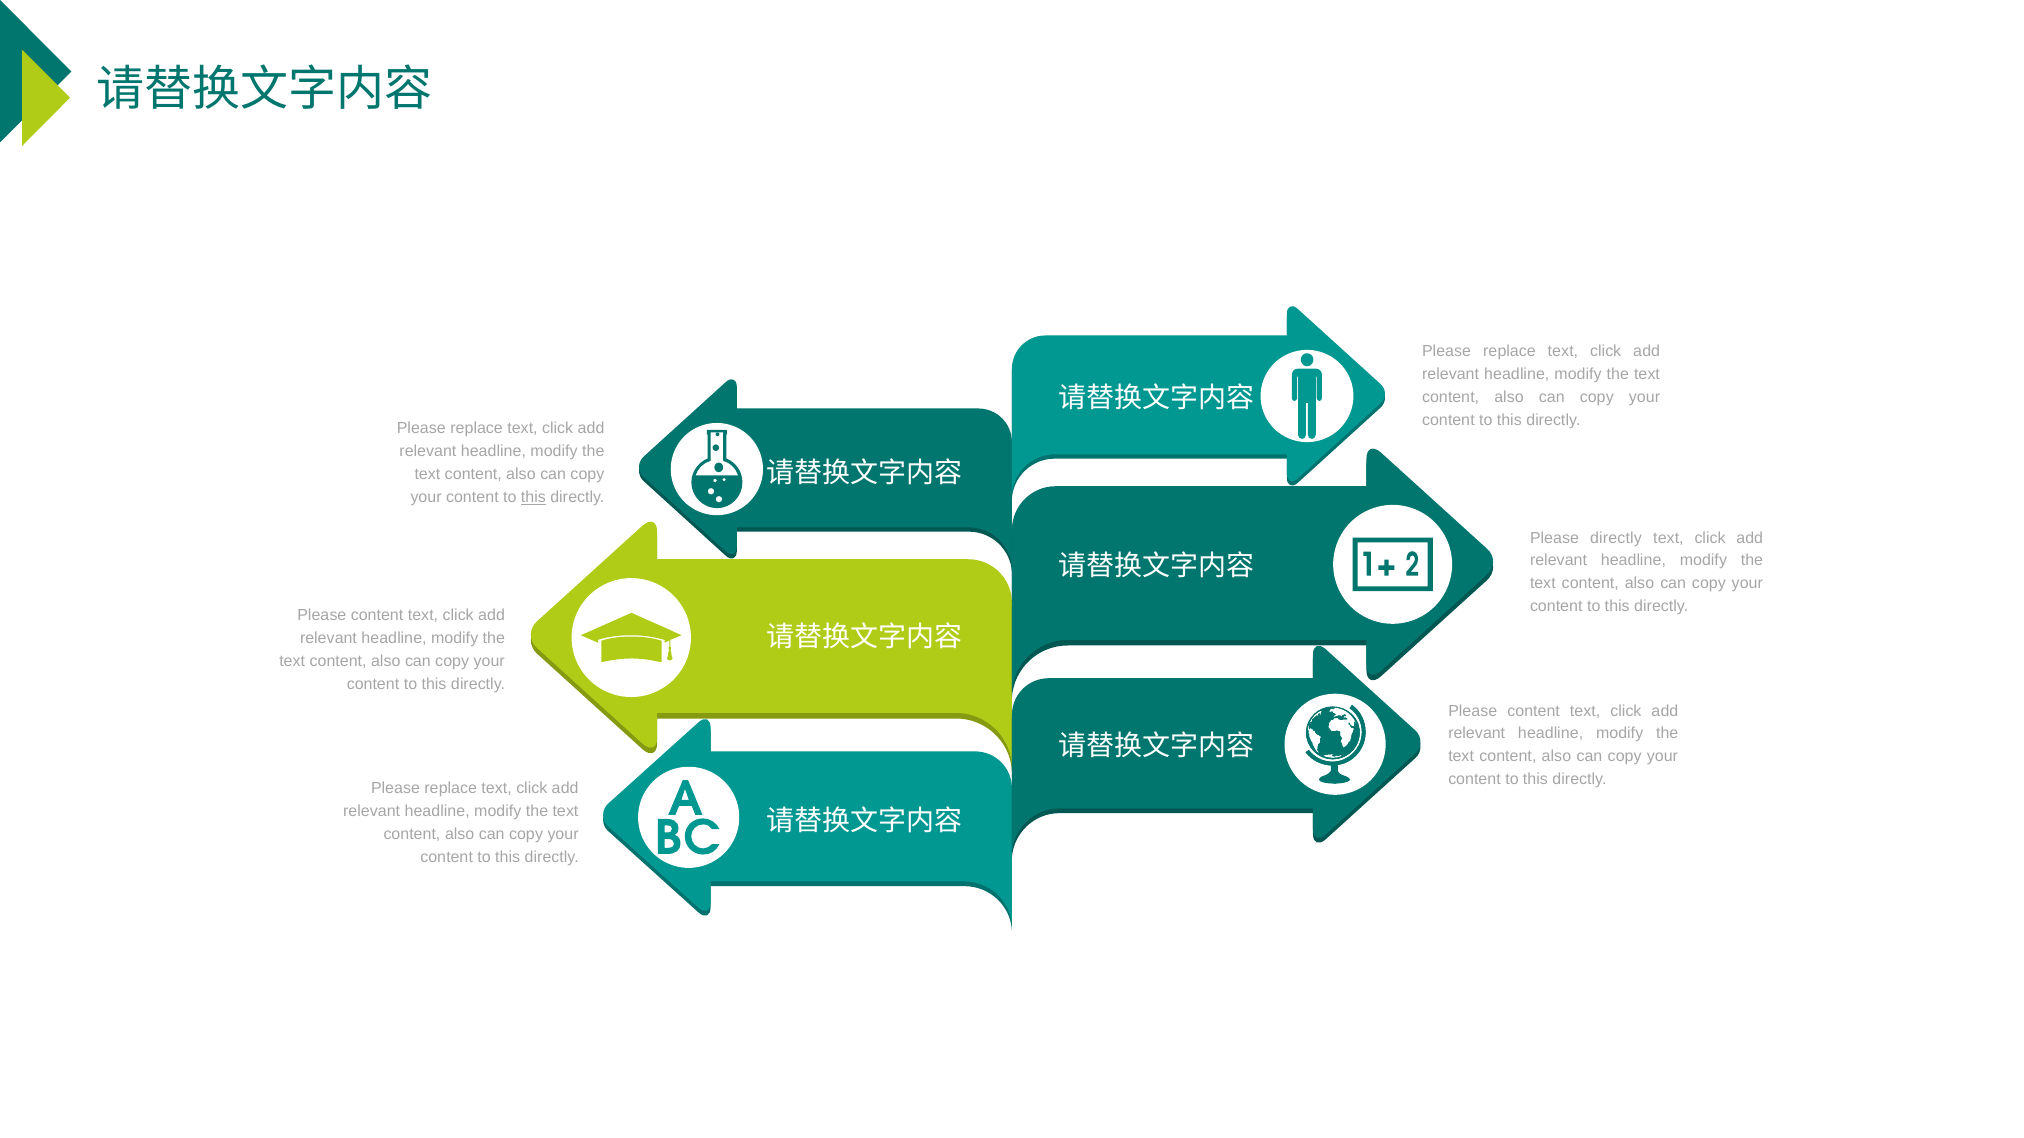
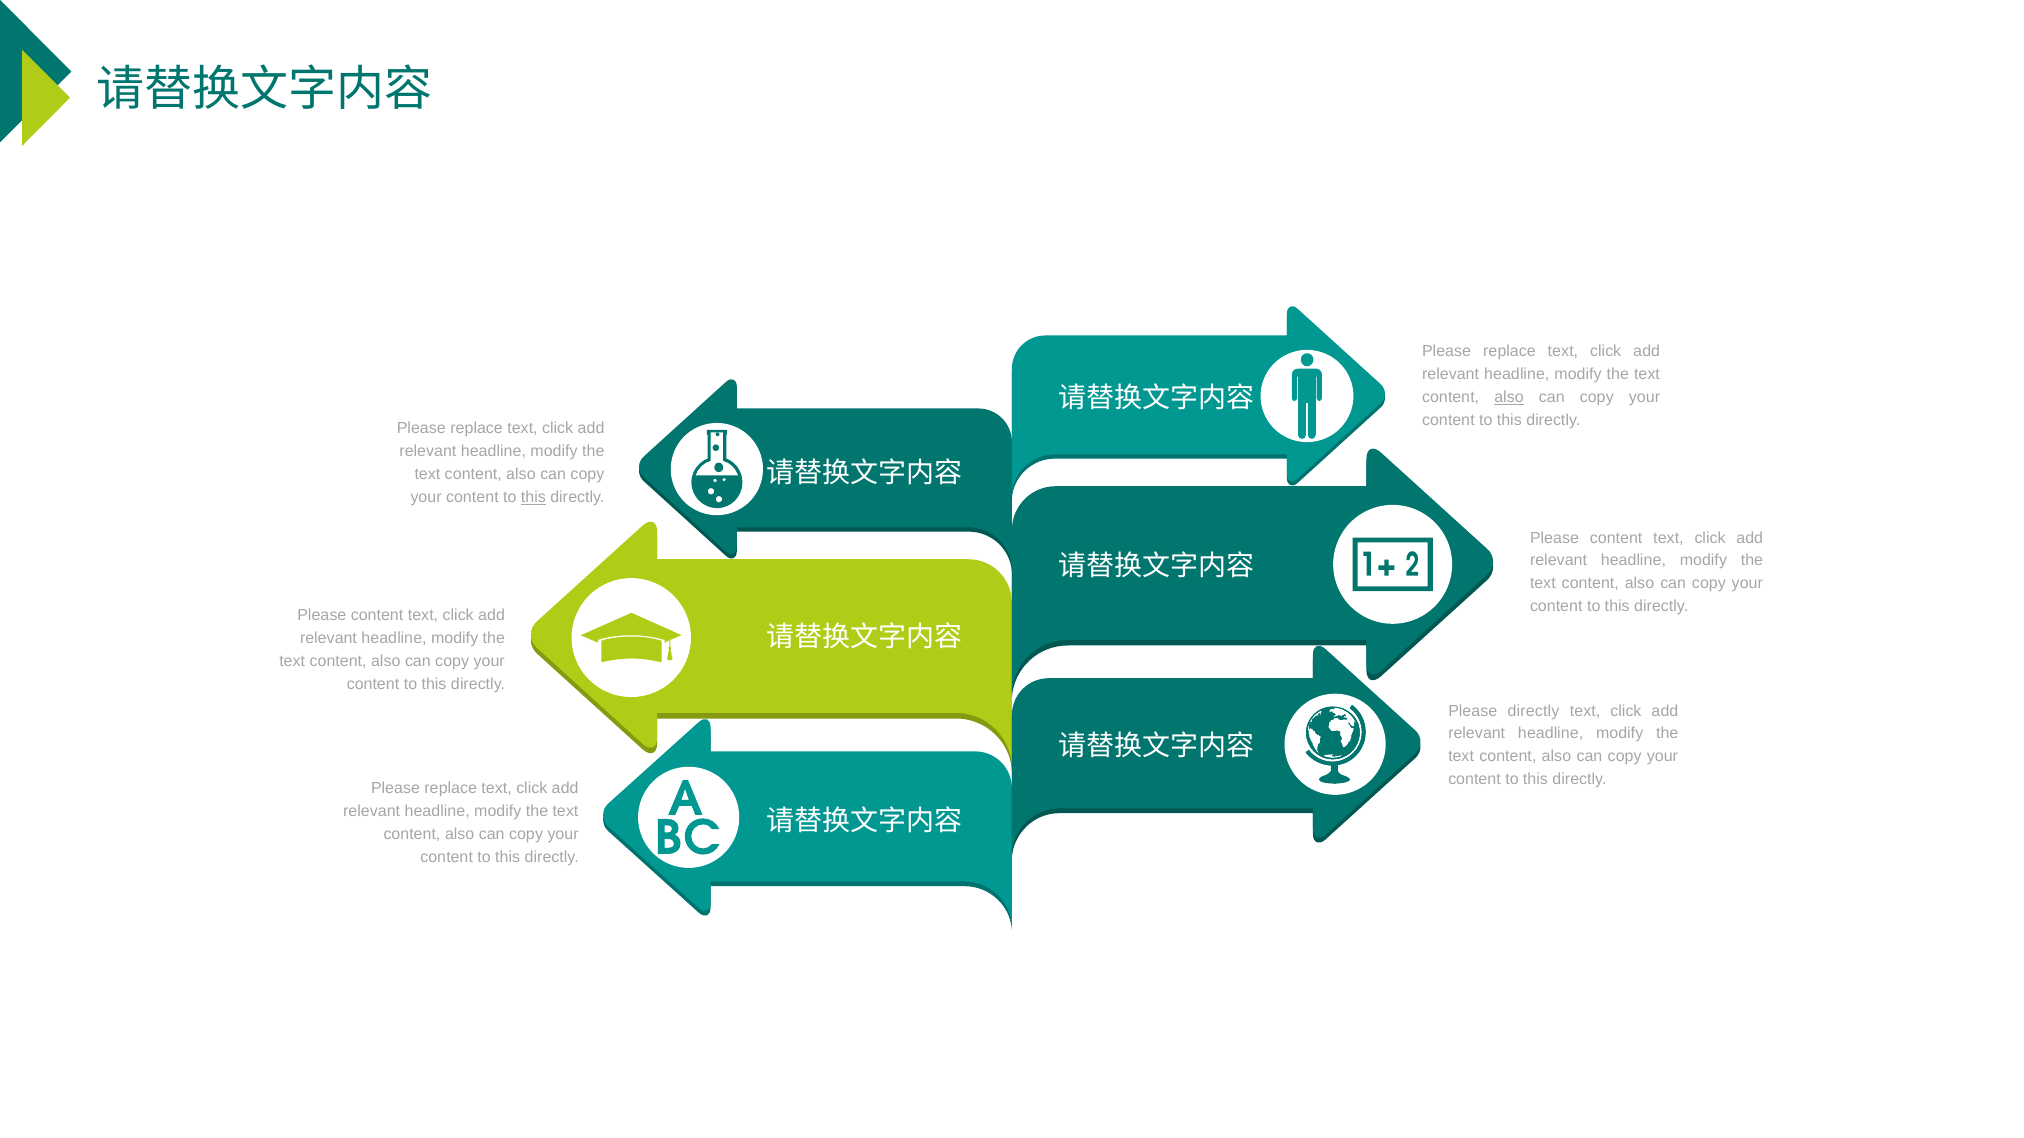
also underline: none -> present (1509, 397)
directly: directly -> content (1616, 538)
content: content -> directly (1534, 711)
